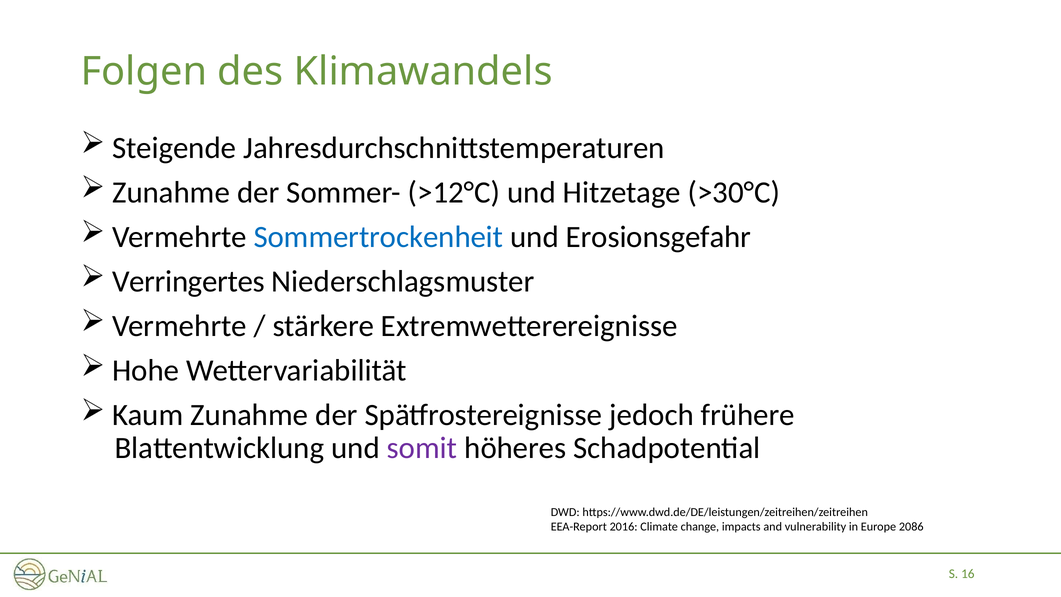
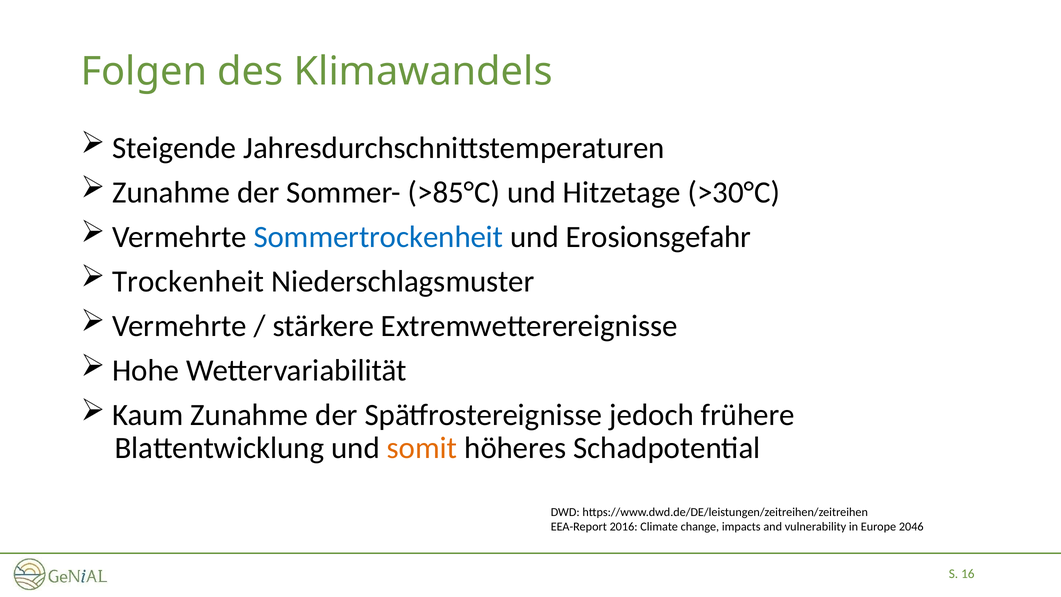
>12°C: >12°C -> >85°C (454, 192)
Verringertes: Verringertes -> Trockenheit (188, 281)
somit colour: purple -> orange (422, 448)
2086: 2086 -> 2046 (911, 527)
